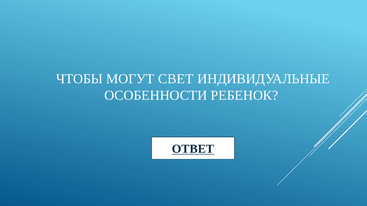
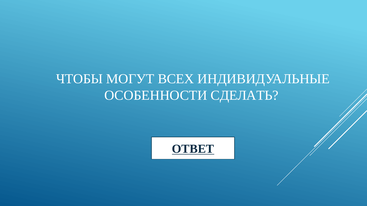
СВЕТ: СВЕТ -> ВСЕХ (176, 79)
РЕБЕНОК: РЕБЕНОК -> СДЕЛАТЬ (245, 96)
